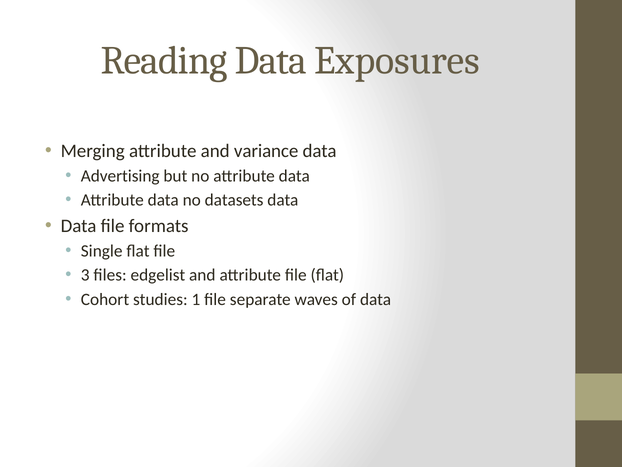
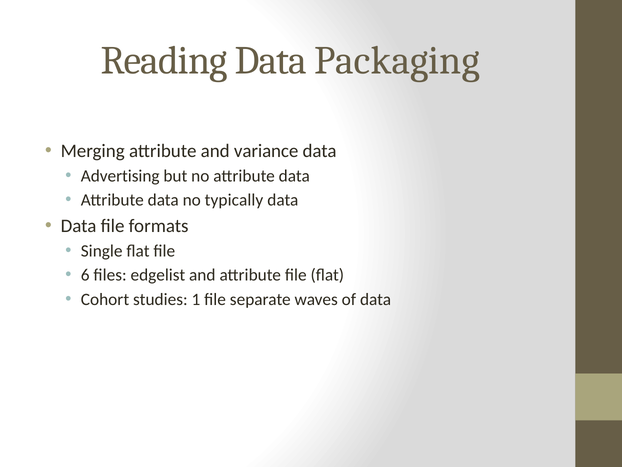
Exposures: Exposures -> Packaging (397, 60)
datasets: datasets -> typically (234, 200)
3: 3 -> 6 (85, 275)
